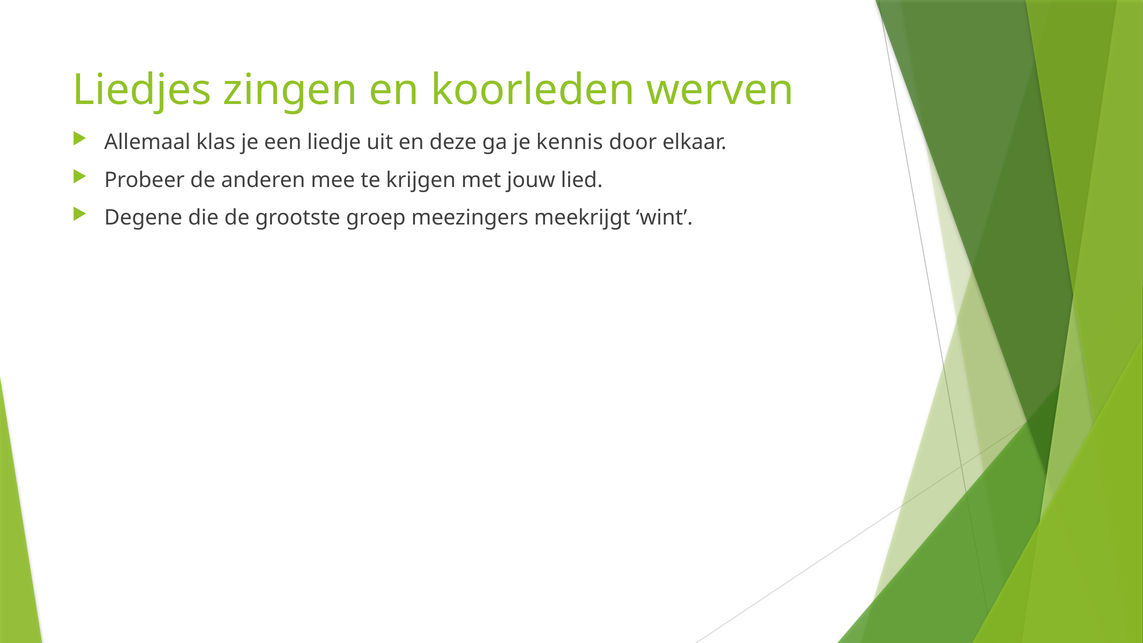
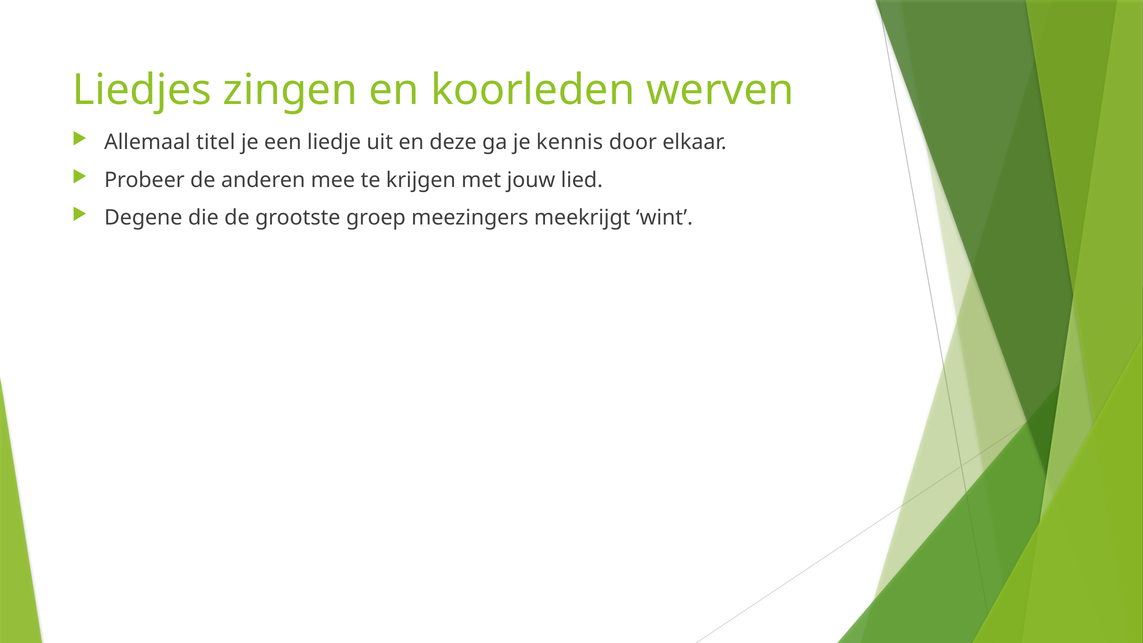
klas: klas -> titel (216, 142)
